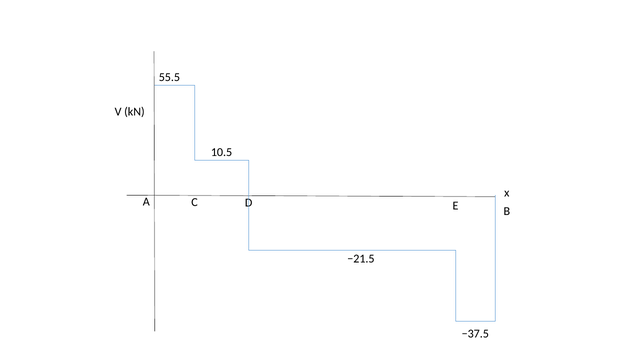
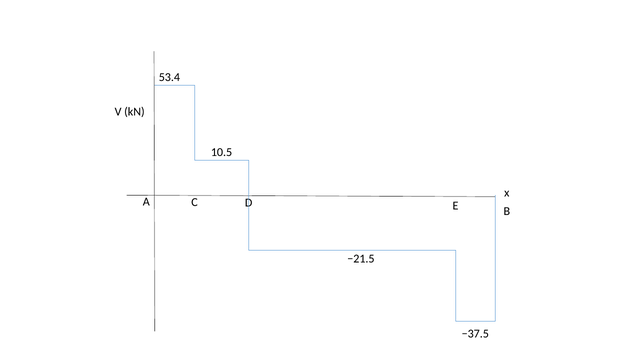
55.5: 55.5 -> 53.4 (169, 77)
